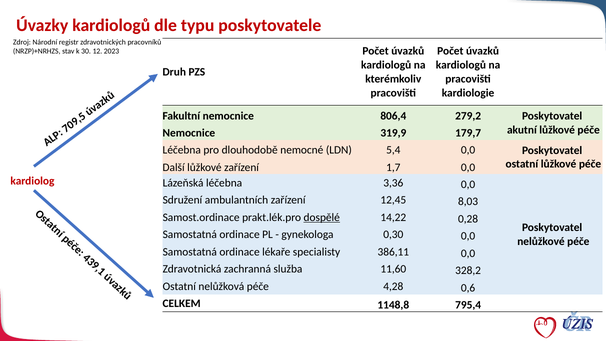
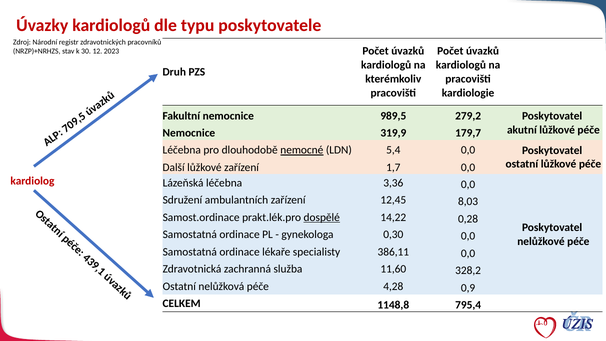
806,4: 806,4 -> 989,5 (393, 116)
nemocné underline: none -> present (302, 150)
0,6: 0,6 -> 0,9 (468, 288)
